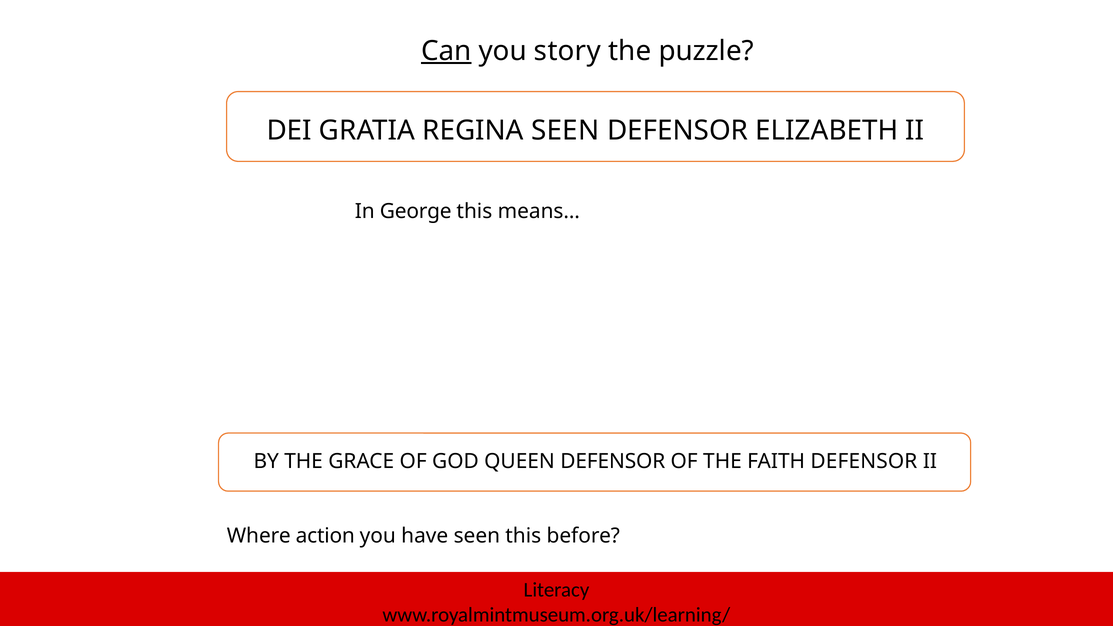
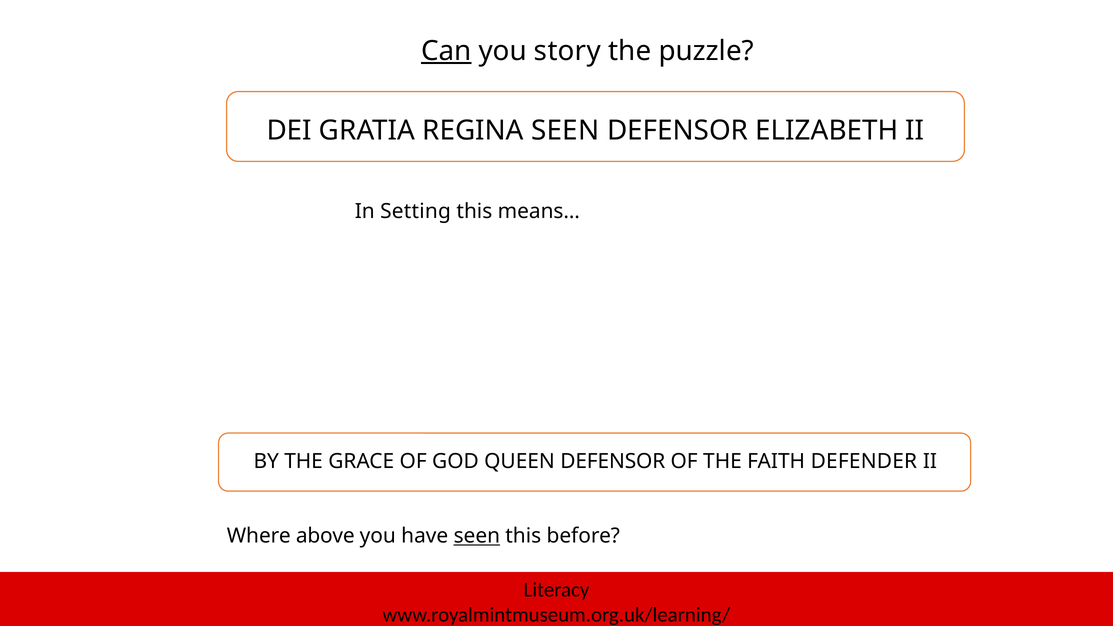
George: George -> Setting (416, 211)
FAITH DEFENSOR: DEFENSOR -> DEFENDER (864, 461)
action: action -> above (325, 536)
seen underline: none -> present (477, 536)
